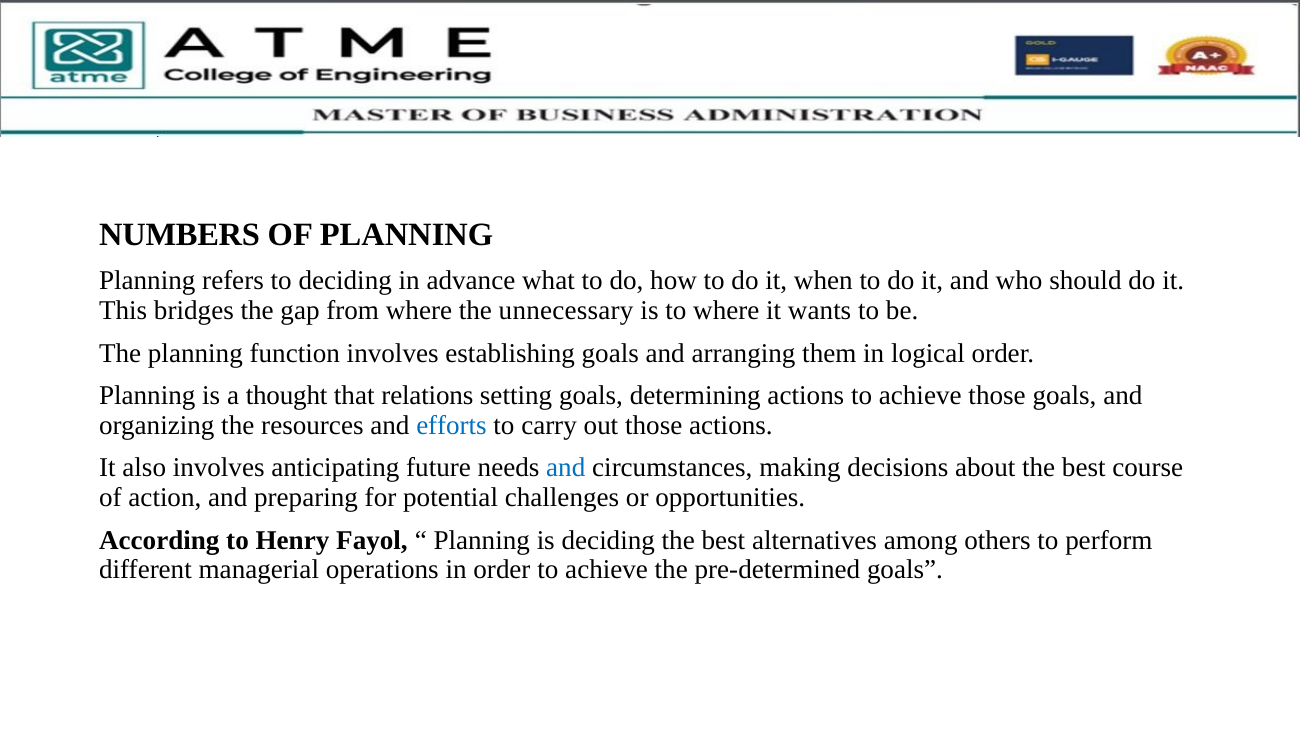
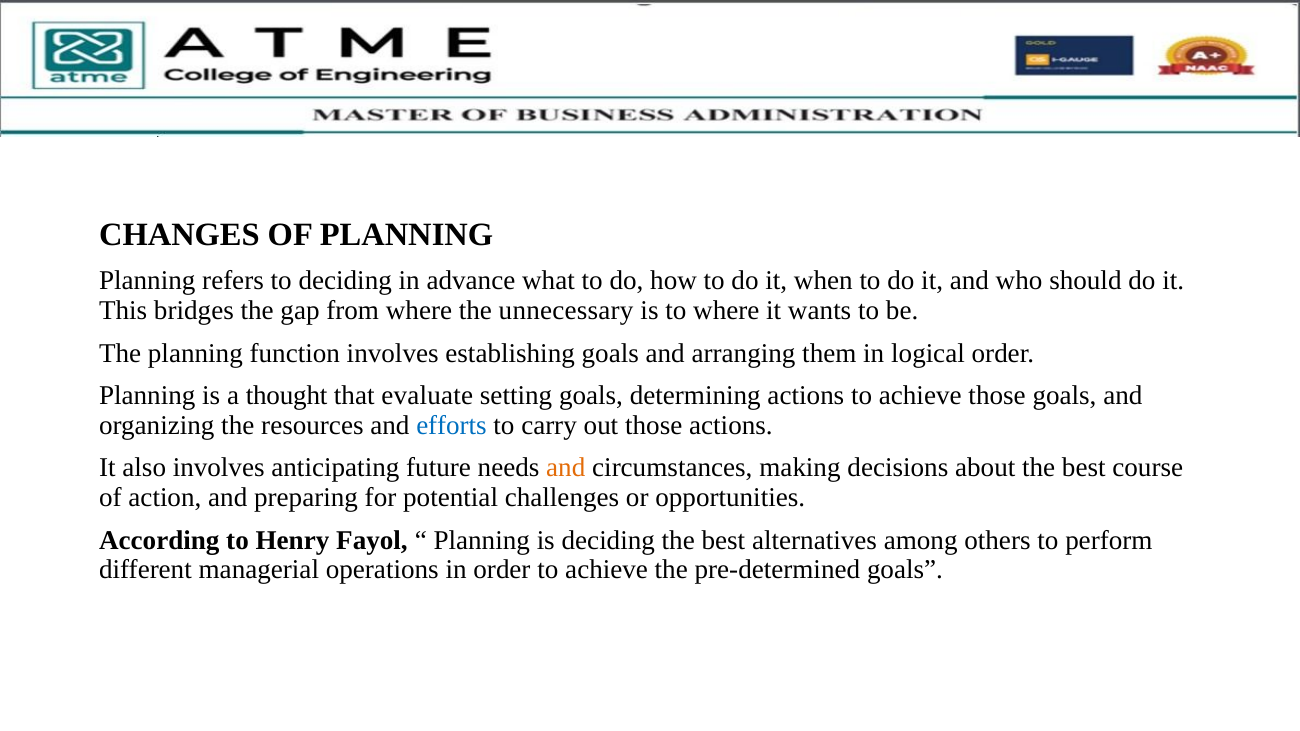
NUMBERS: NUMBERS -> CHANGES (179, 235)
relations: relations -> evaluate (427, 396)
and colour: blue -> orange (566, 468)
